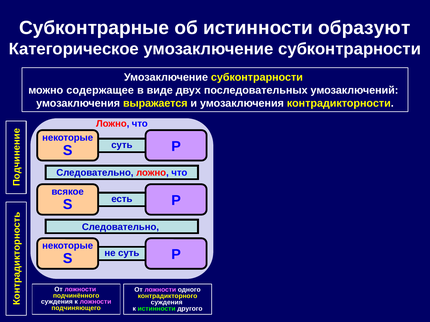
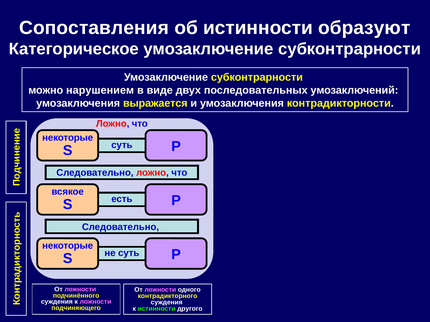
Субконтрарные: Субконтрарные -> Сопоставления (94, 28)
содержащее: содержащее -> нарушением (100, 90)
